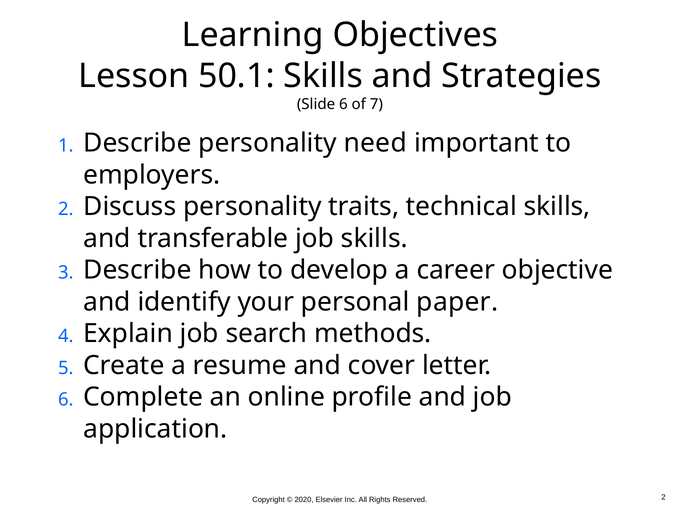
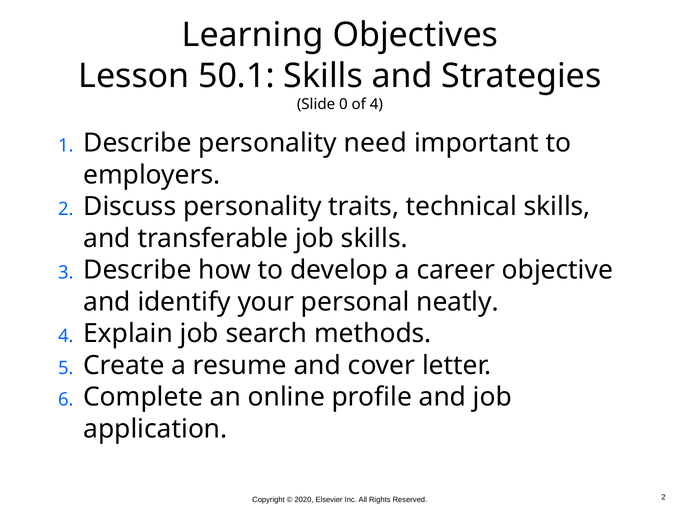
Slide 6: 6 -> 0 (343, 104)
of 7: 7 -> 4 (376, 104)
paper: paper -> neatly (458, 302)
